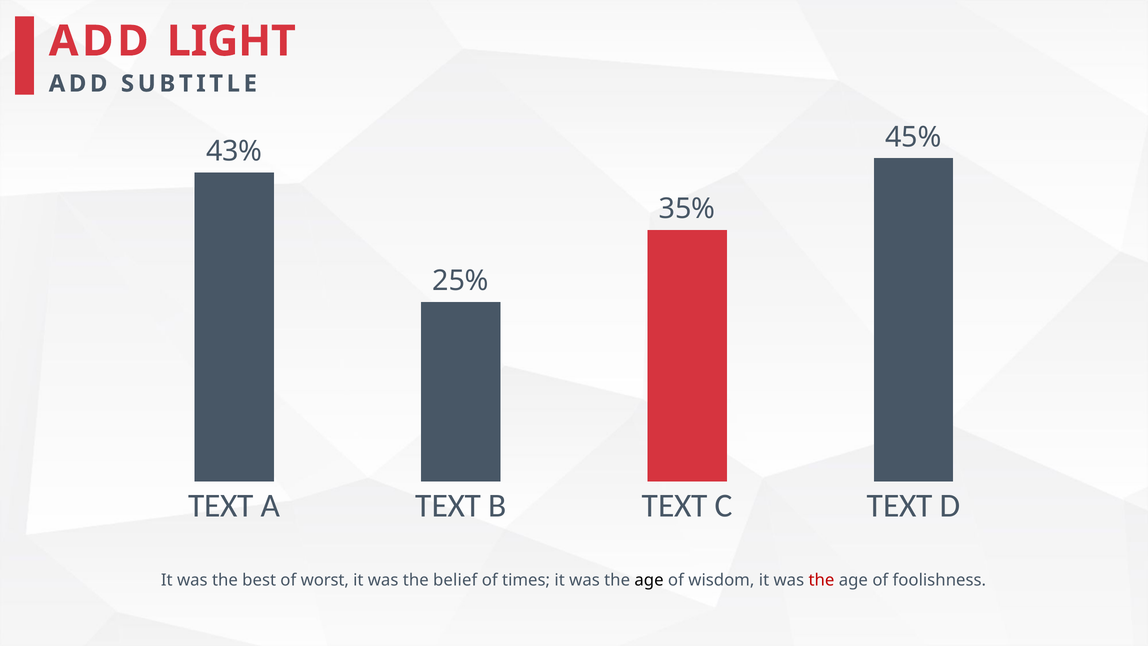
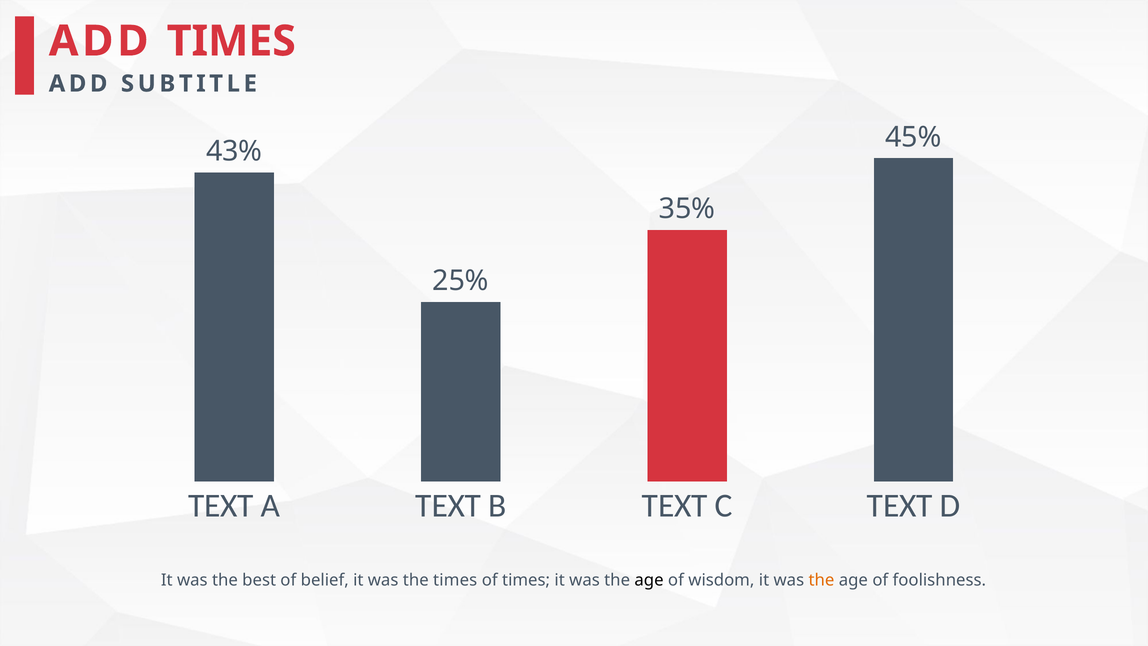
ADD LIGHT: LIGHT -> TIMES (231, 41)
worst: worst -> belief (325, 580)
the belief: belief -> times (455, 580)
the colour: red -> orange (821, 580)
